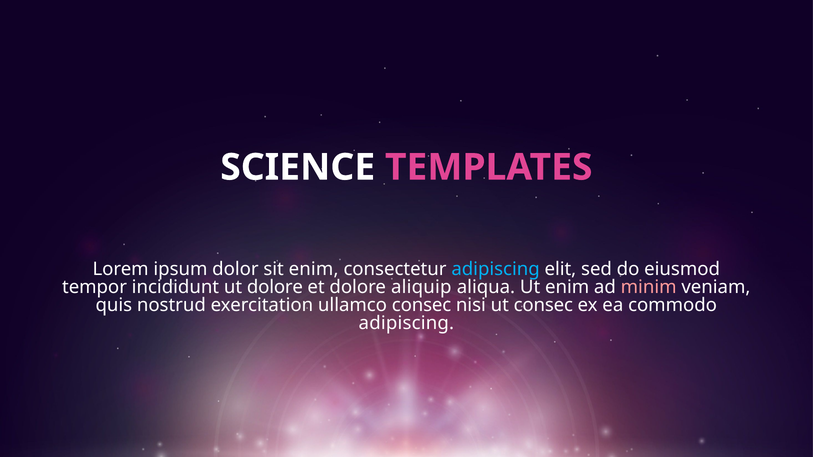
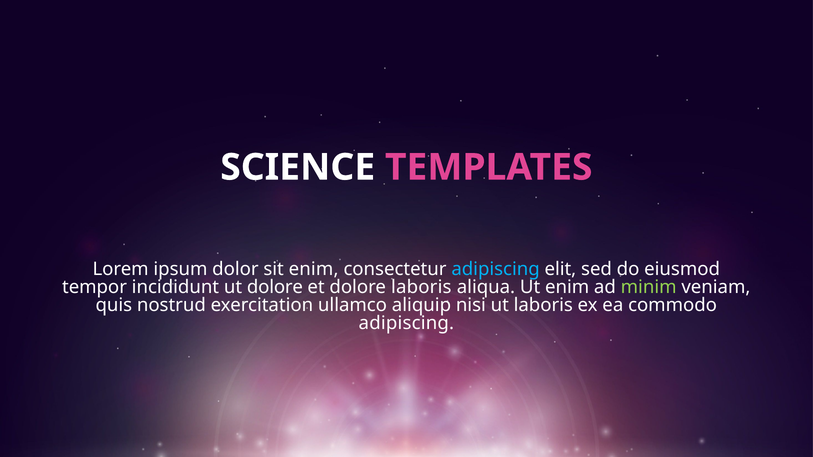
dolore aliquip: aliquip -> laboris (421, 287)
minim colour: pink -> light green (649, 287)
ullamco consec: consec -> aliquip (421, 305)
ut consec: consec -> laboris (543, 305)
